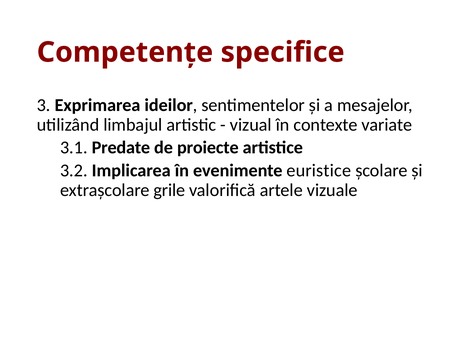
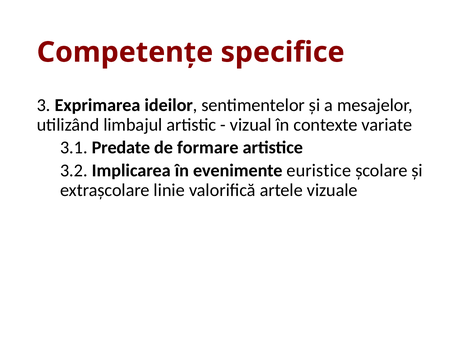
proiecte: proiecte -> formare (208, 148)
grile: grile -> linie (169, 190)
